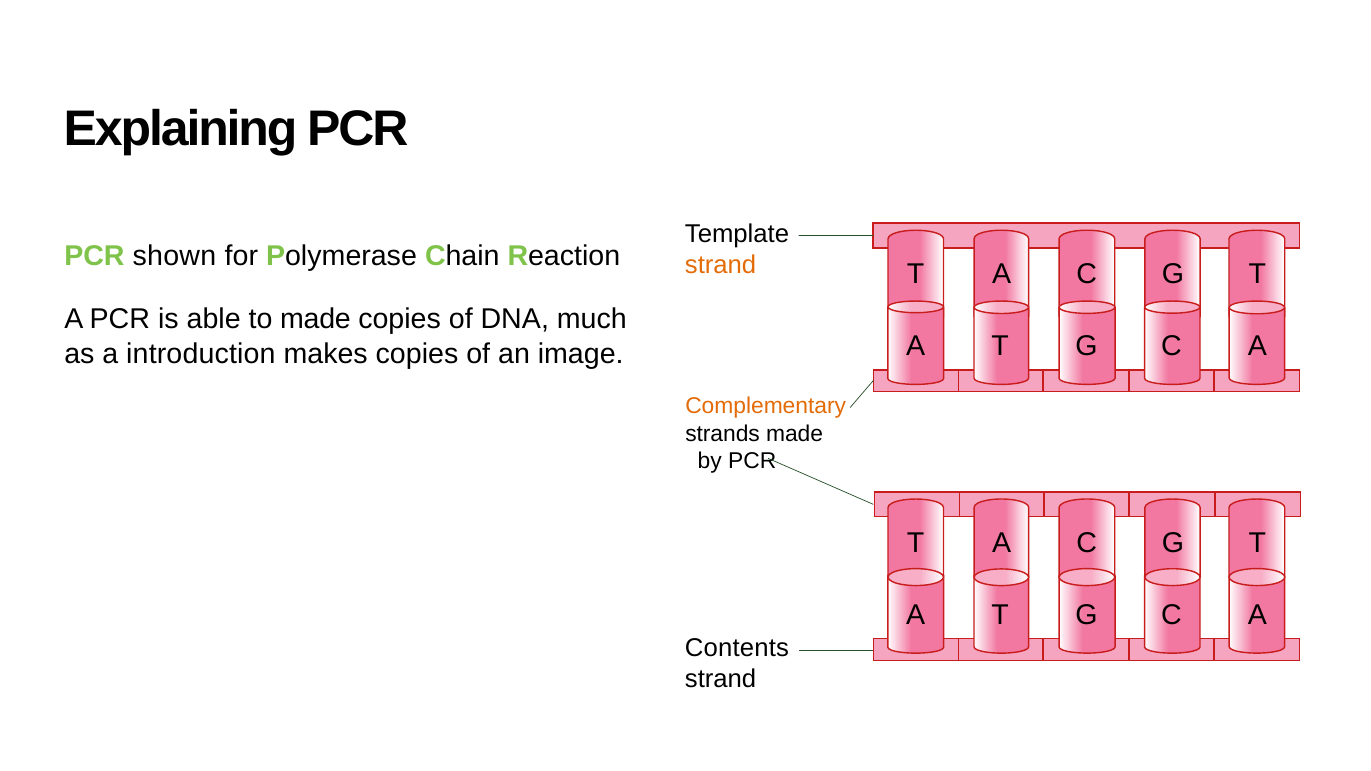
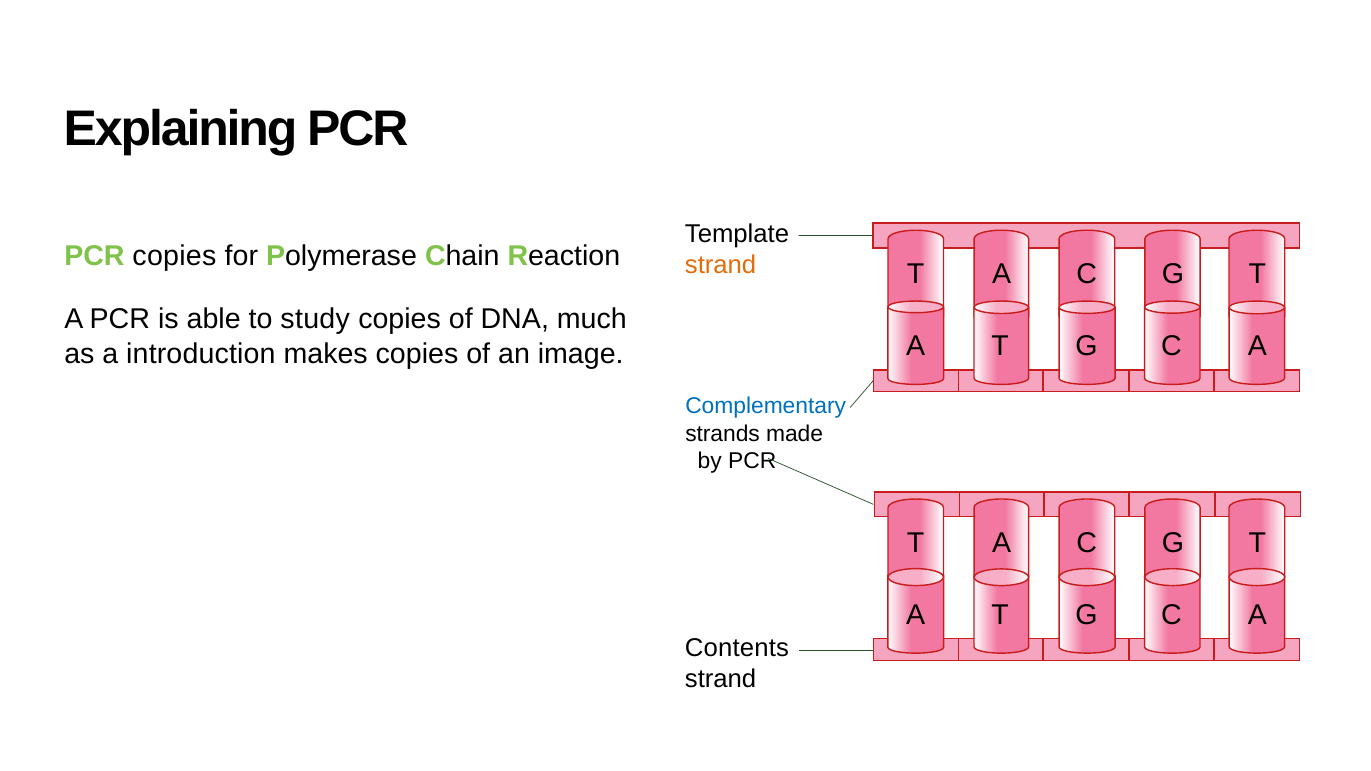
PCR shown: shown -> copies (174, 257)
to made: made -> study (315, 319)
Complementary colour: orange -> blue (766, 406)
